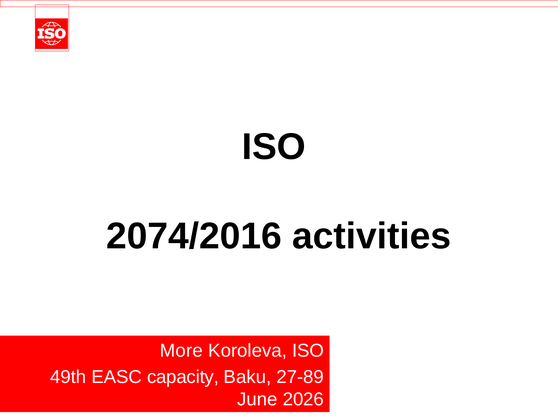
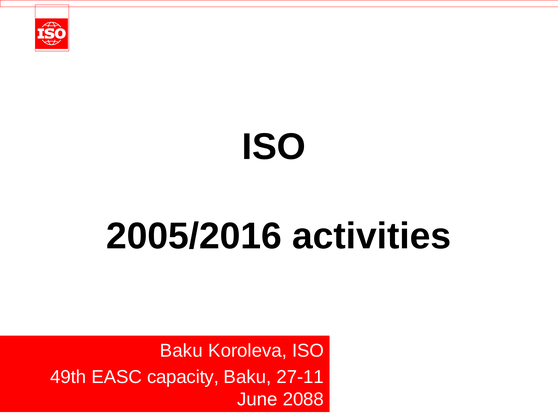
2074/2016: 2074/2016 -> 2005/2016 (194, 236)
More: More -> Baku (181, 350)
27-89: 27-89 -> 27-11 (300, 376)
2026: 2026 -> 2088 (303, 399)
